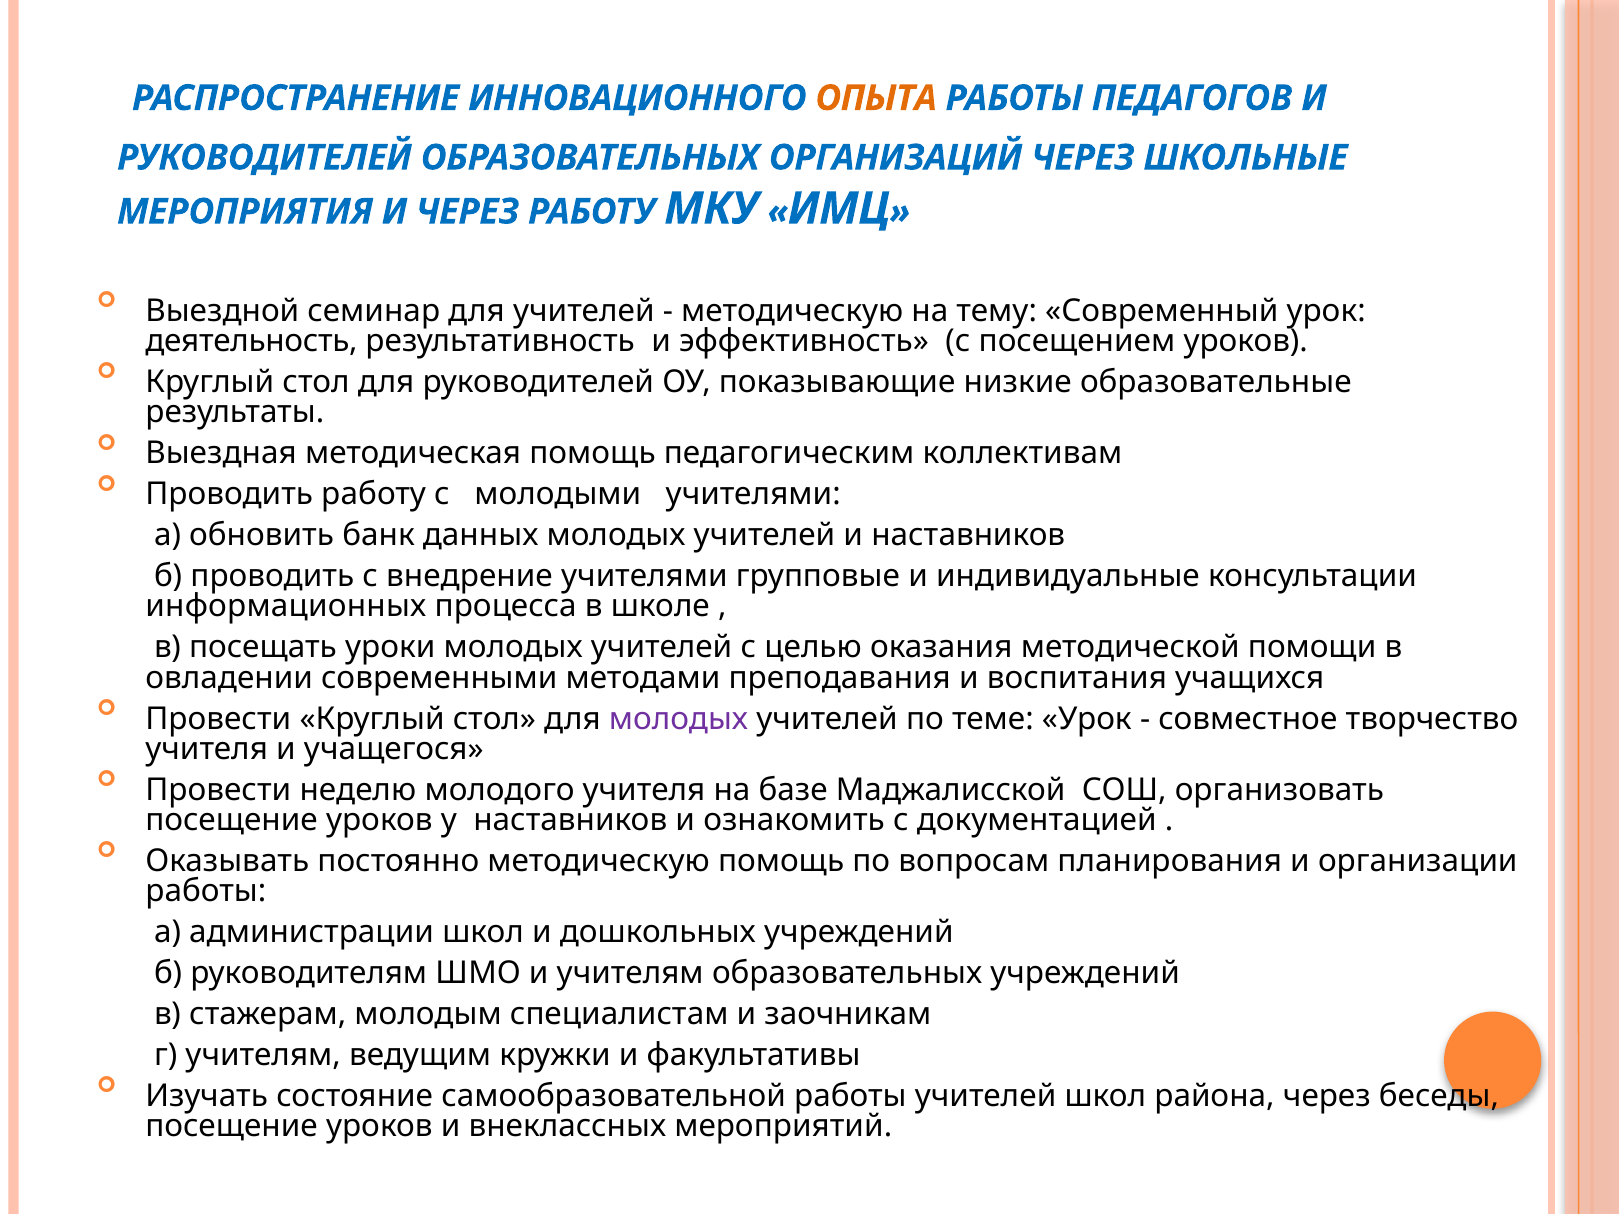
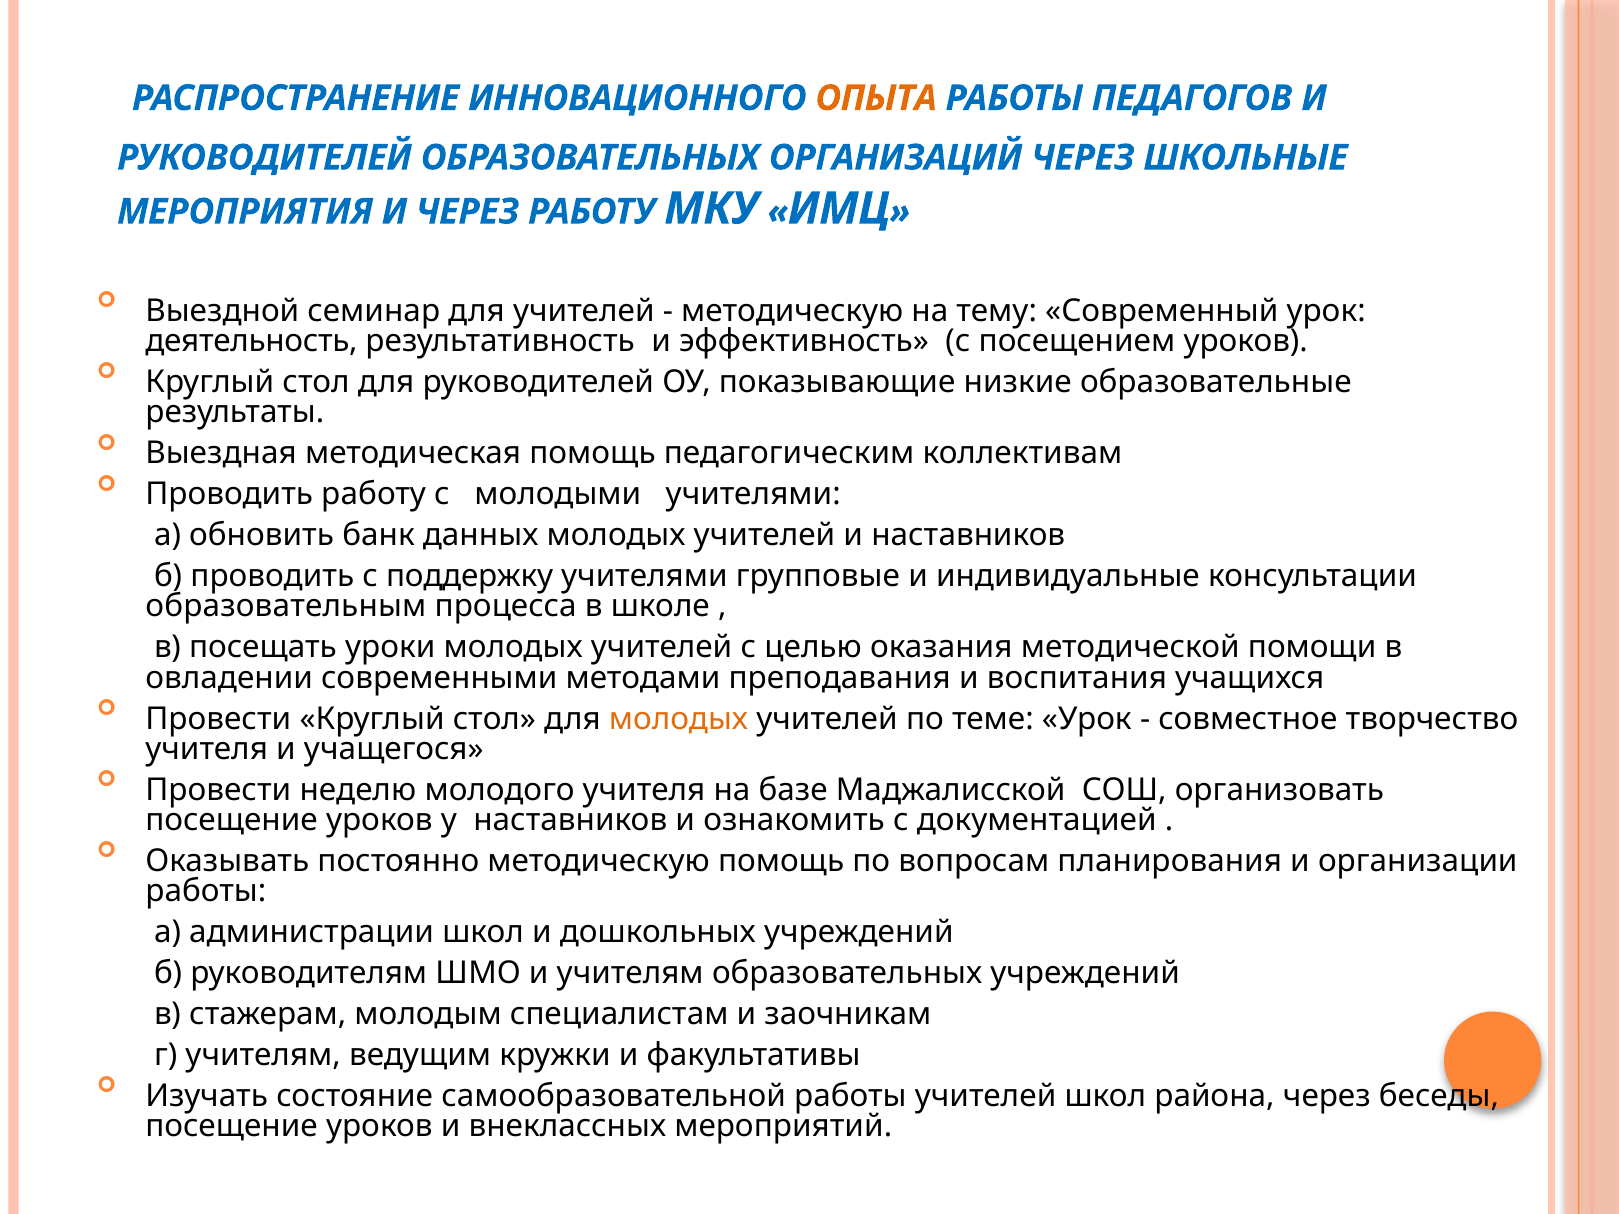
внедрение: внедрение -> поддержку (470, 576)
информационных: информационных -> образовательным (286, 607)
молодых colour: purple -> orange (678, 719)
